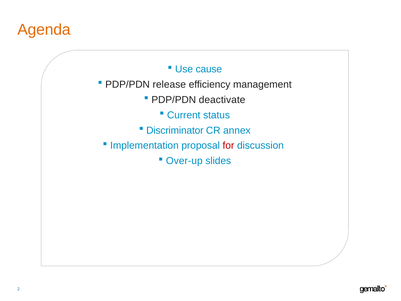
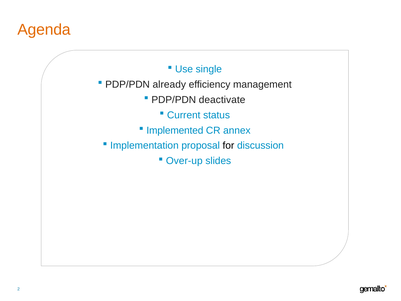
cause: cause -> single (209, 69)
release: release -> already (169, 84)
Discriminator: Discriminator -> Implemented (175, 130)
for colour: red -> black (228, 146)
